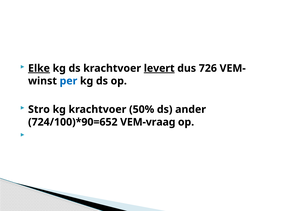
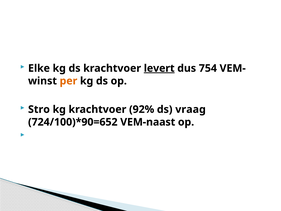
Elke underline: present -> none (39, 68)
726: 726 -> 754 (208, 68)
per colour: blue -> orange (68, 81)
50%: 50% -> 92% (142, 109)
ander: ander -> vraag (191, 109)
VEM-vraag: VEM-vraag -> VEM-naast (148, 122)
